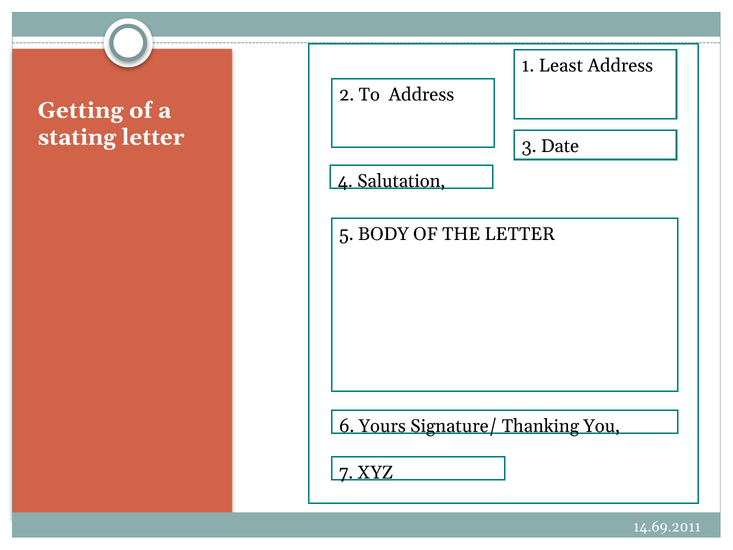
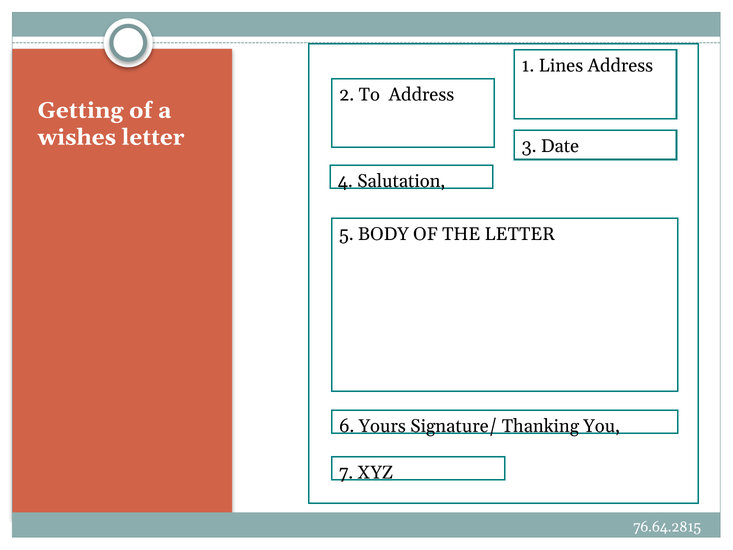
Least: Least -> Lines (561, 66)
stating: stating -> wishes (77, 137)
14.69.2011: 14.69.2011 -> 76.64.2815 (667, 527)
